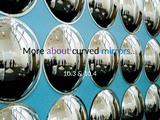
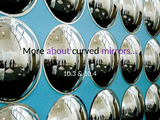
mirrors… colour: blue -> purple (119, 51)
